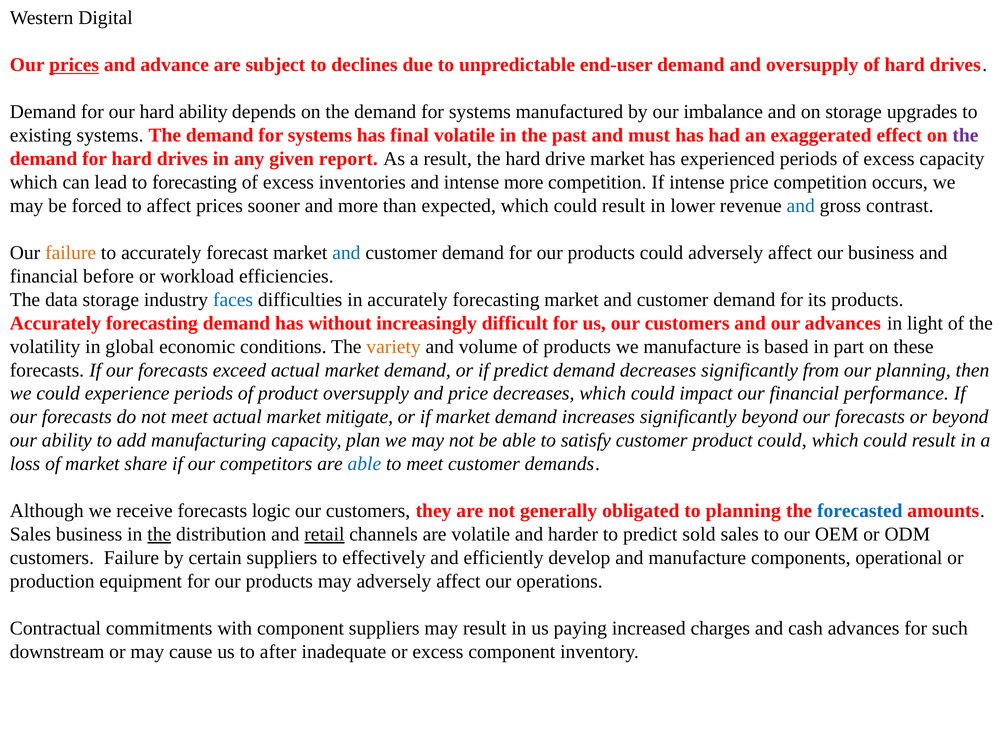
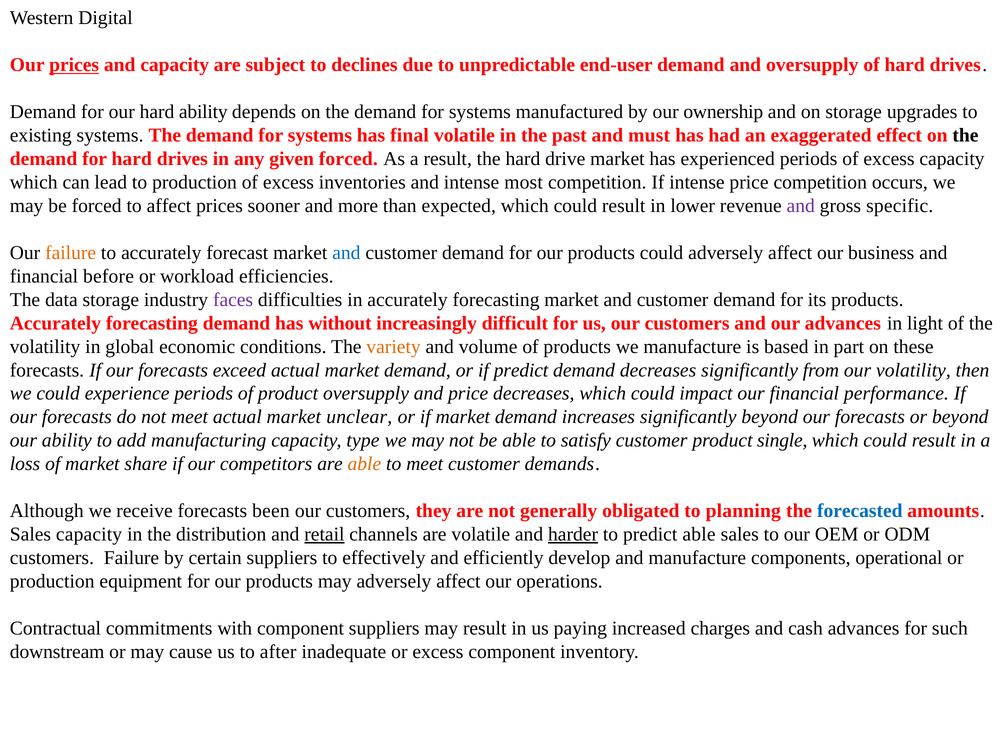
and advance: advance -> capacity (175, 65)
imbalance: imbalance -> ownership (723, 112)
the colour: purple -> black (965, 135)
given report: report -> forced (348, 159)
to forecasting: forecasting -> production (194, 182)
intense more: more -> most (524, 182)
and colour: blue -> purple (801, 206)
contrast: contrast -> specific (900, 206)
faces colour: blue -> purple (233, 300)
our planning: planning -> volatility (913, 370)
mitigate: mitigate -> unclear (359, 417)
plan: plan -> type (363, 440)
product could: could -> single (782, 440)
able colour: blue -> orange (364, 464)
logic: logic -> been (271, 511)
Sales business: business -> capacity (89, 534)
the underline: present -> none (159, 534)
harder underline: none -> present (573, 534)
predict sold: sold -> able (699, 534)
